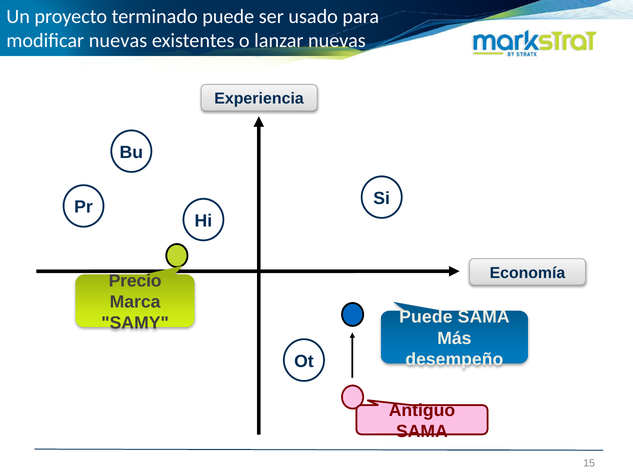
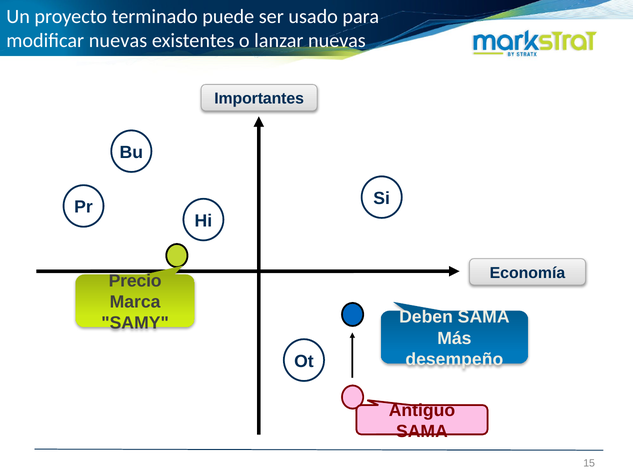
Experiencia: Experiencia -> Importantes (259, 99)
Puede: Puede -> Deben (426, 317)
